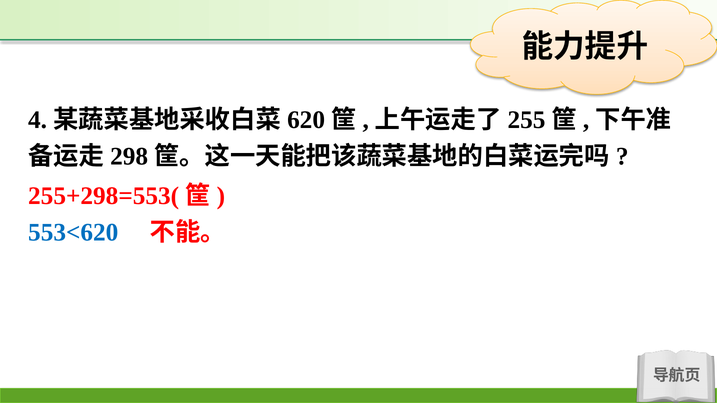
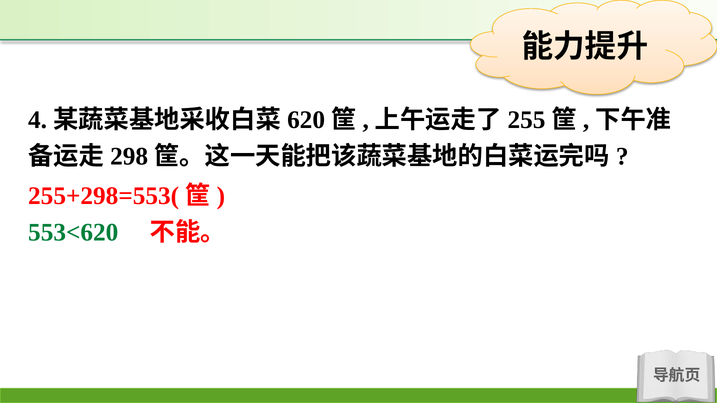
553<620 colour: blue -> green (73, 232)
